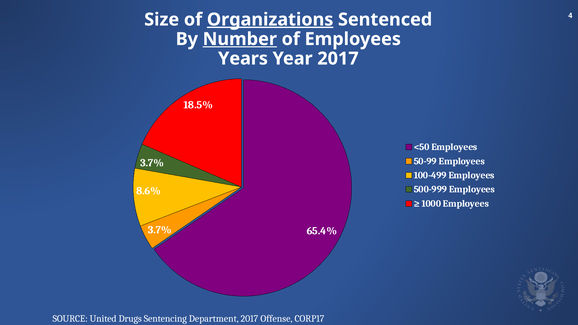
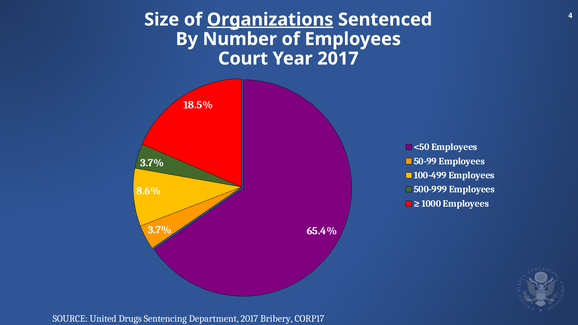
Number underline: present -> none (240, 39)
Years: Years -> Court (243, 59)
Offense: Offense -> Bribery (276, 319)
